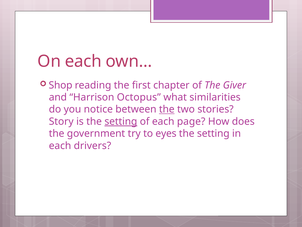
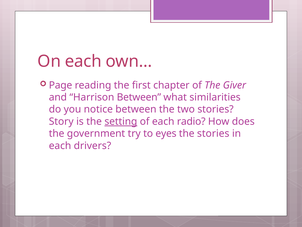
Shop: Shop -> Page (61, 85)
Harrison Octopus: Octopus -> Between (139, 97)
the underline: present -> none (167, 109)
page: page -> radio (191, 121)
setting: setting -> stories (213, 133)
